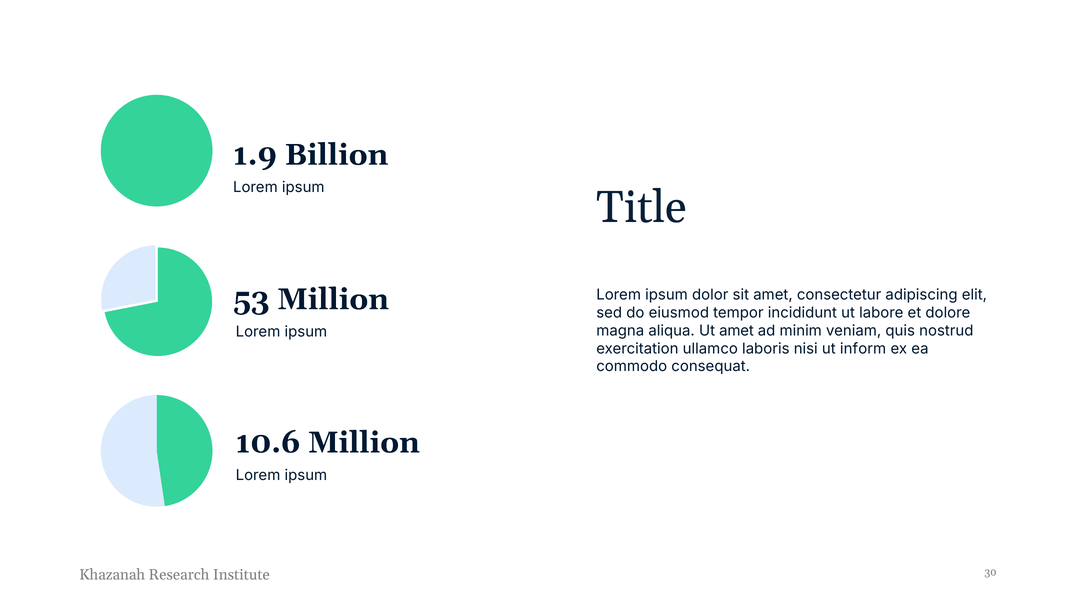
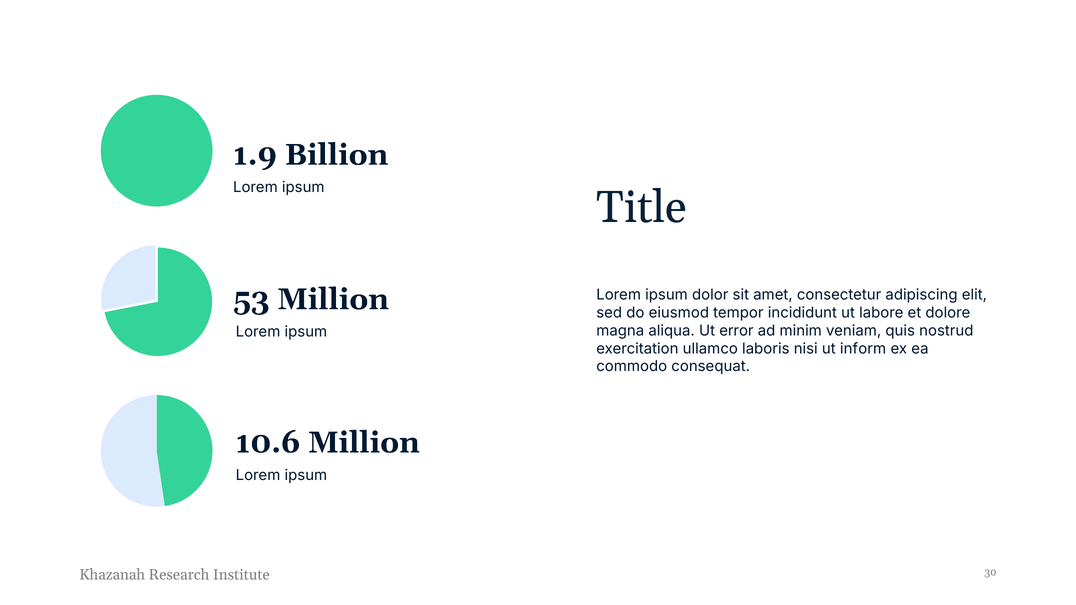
Ut amet: amet -> error (736, 331)
